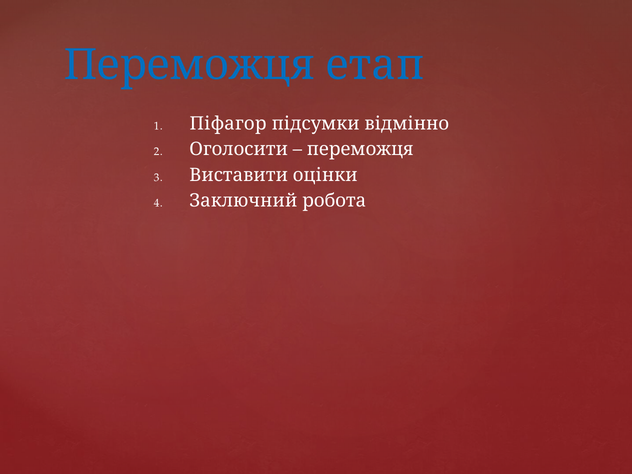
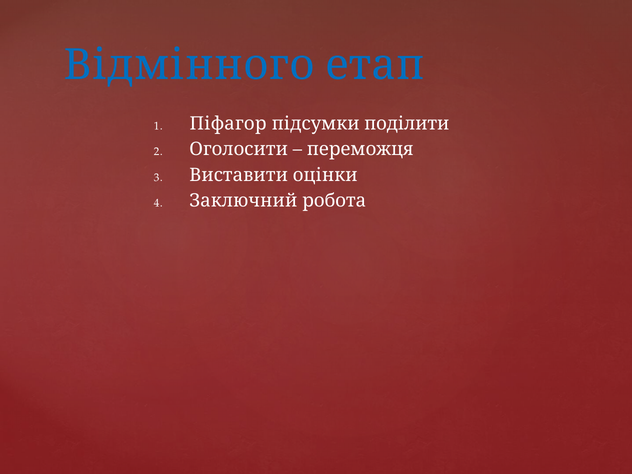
Переможця: Переможця -> Відмінного (189, 65)
відмінно: відмінно -> поділити (407, 123)
